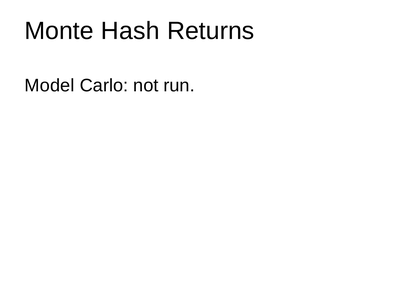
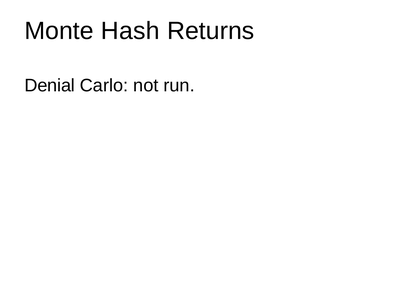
Model: Model -> Denial (50, 86)
